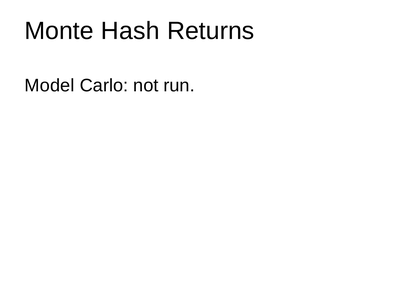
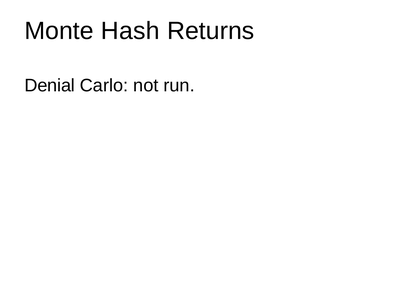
Model: Model -> Denial (50, 86)
